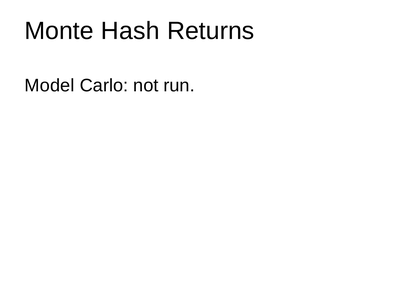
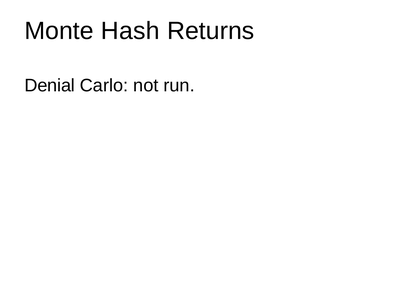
Model: Model -> Denial (50, 86)
